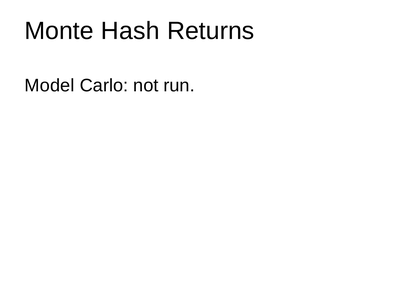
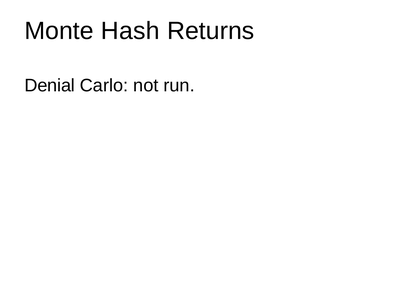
Model: Model -> Denial (50, 86)
